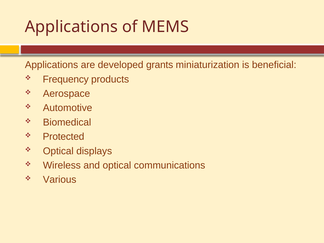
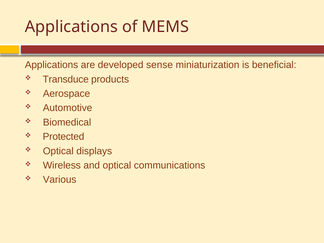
grants: grants -> sense (160, 65)
Frequency: Frequency -> Transduce (66, 79)
